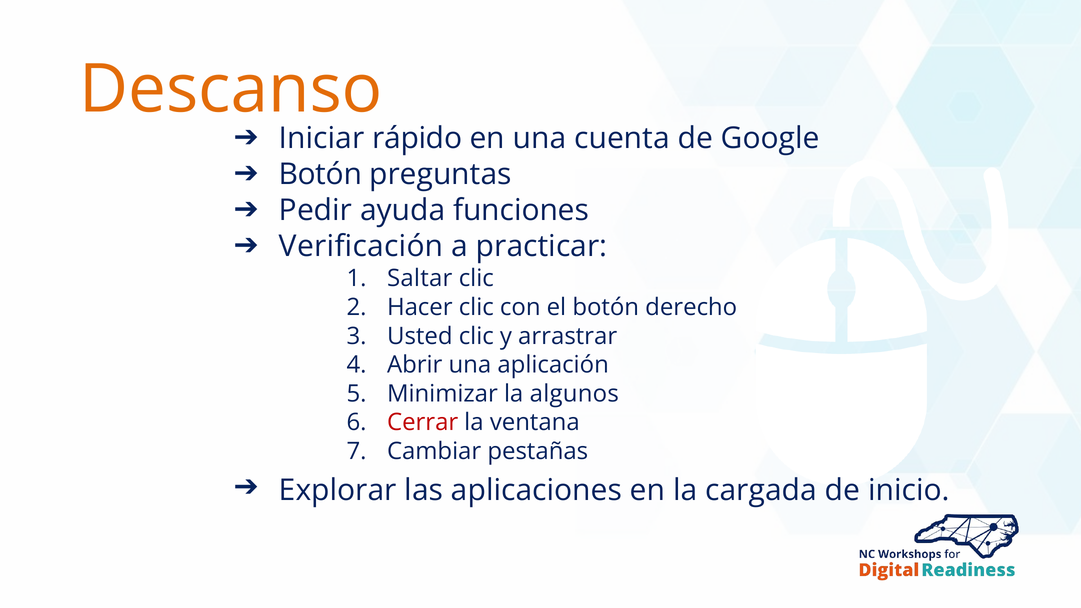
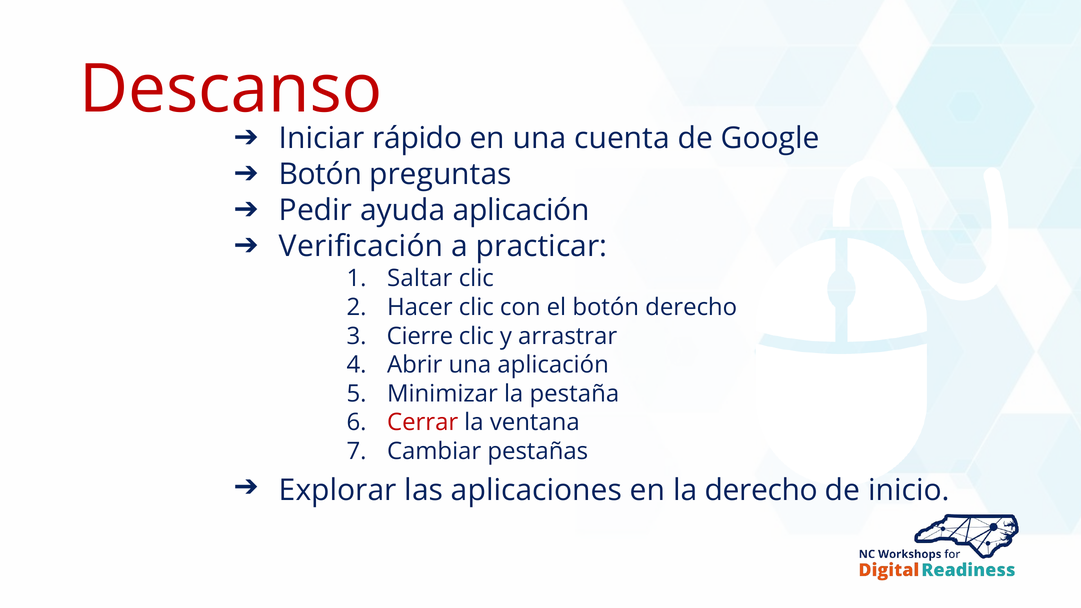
Descanso colour: orange -> red (231, 89)
ayuda funciones: funciones -> aplicación (521, 210)
Usted: Usted -> Cierre (420, 336)
algunos: algunos -> pestaña (574, 394)
la cargada: cargada -> derecho (761, 490)
